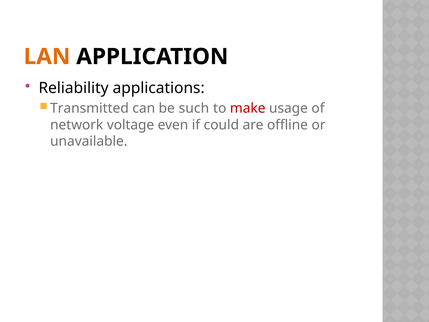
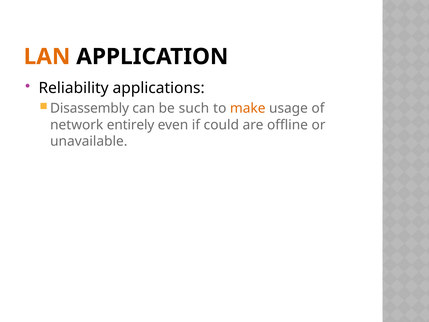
Transmitted: Transmitted -> Disassembly (90, 108)
make colour: red -> orange (248, 108)
voltage: voltage -> entirely (131, 125)
